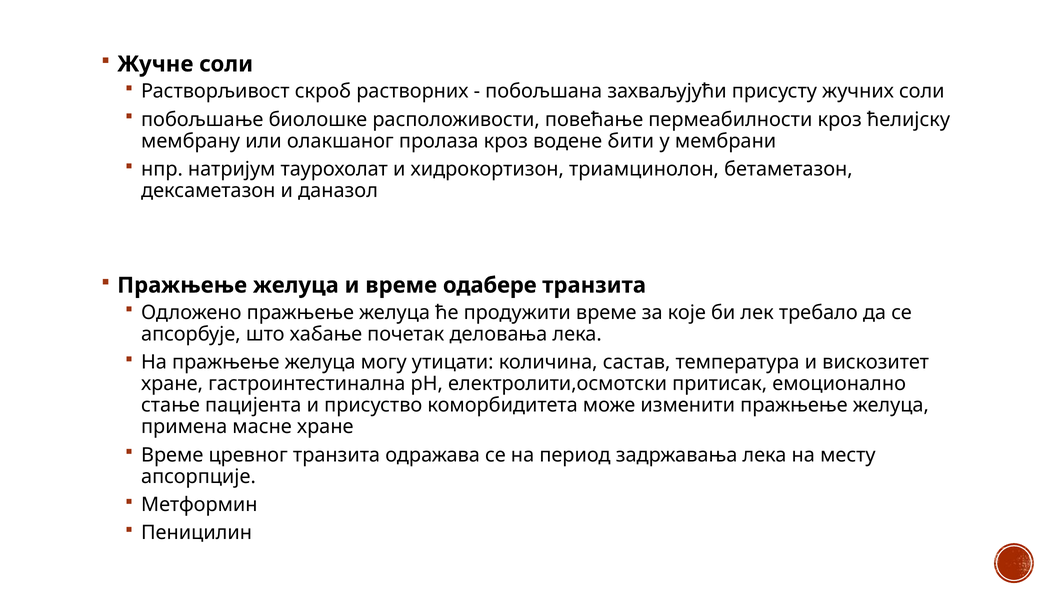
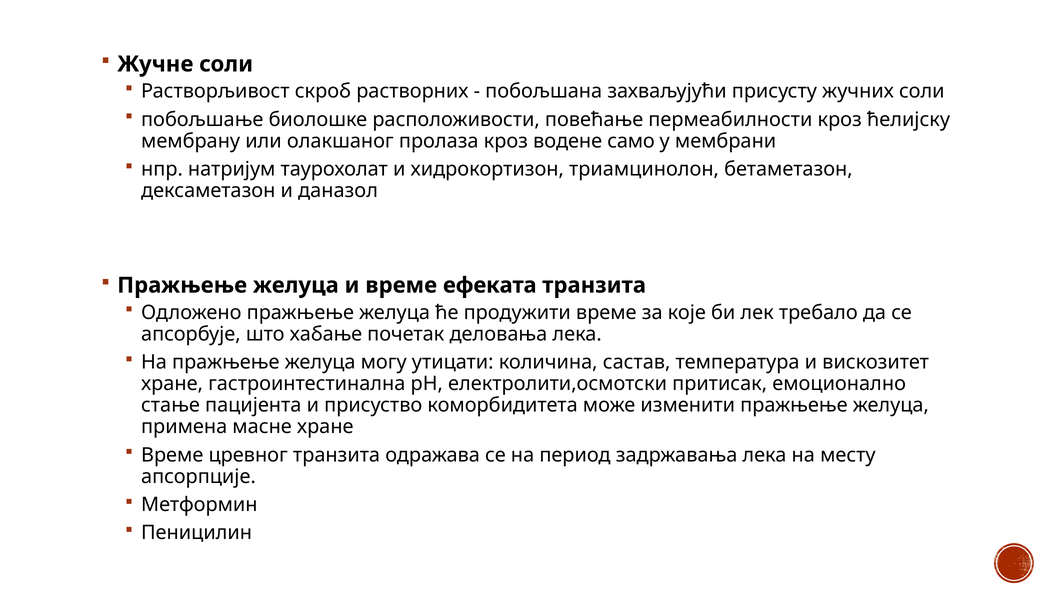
бити: бити -> само (631, 141)
одабере: одабере -> ефеката (490, 285)
